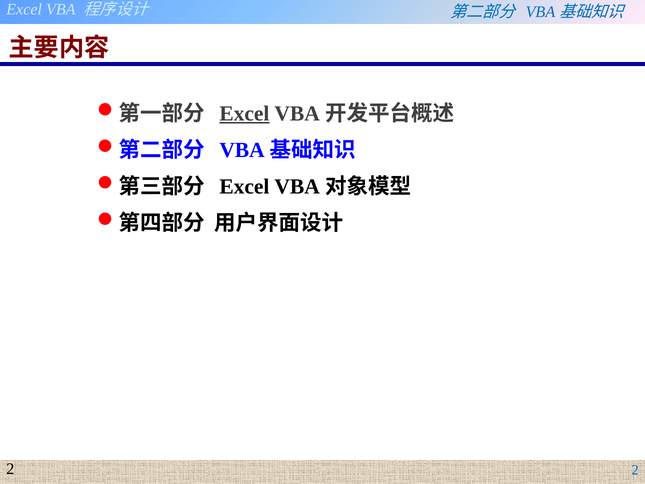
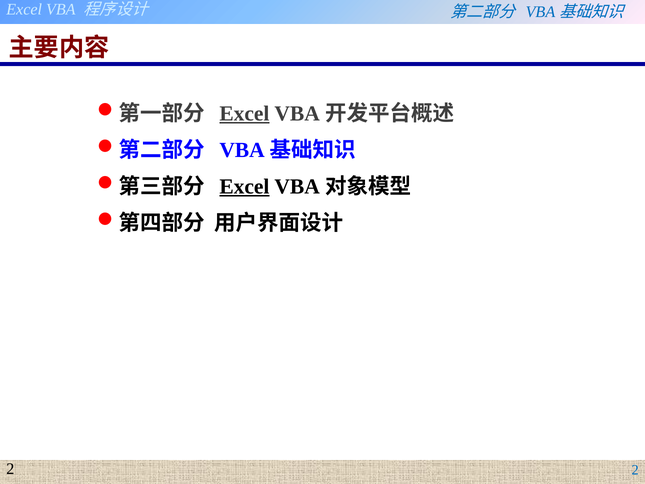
Excel underline: none -> present (244, 187)
